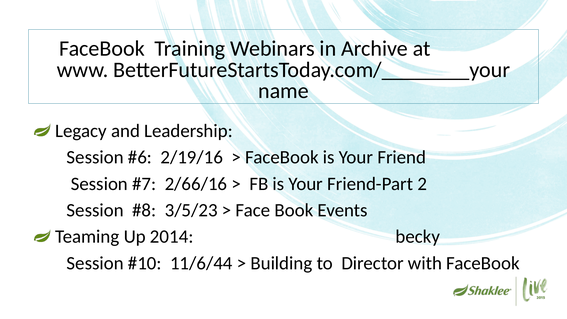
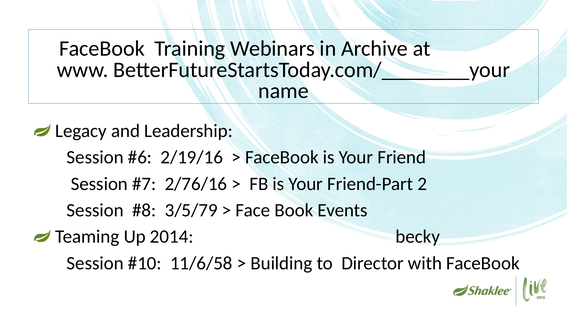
2/66/16: 2/66/16 -> 2/76/16 (196, 184)
3/5/23: 3/5/23 -> 3/5/79 (191, 210)
11/6/44: 11/6/44 -> 11/6/58 (201, 263)
